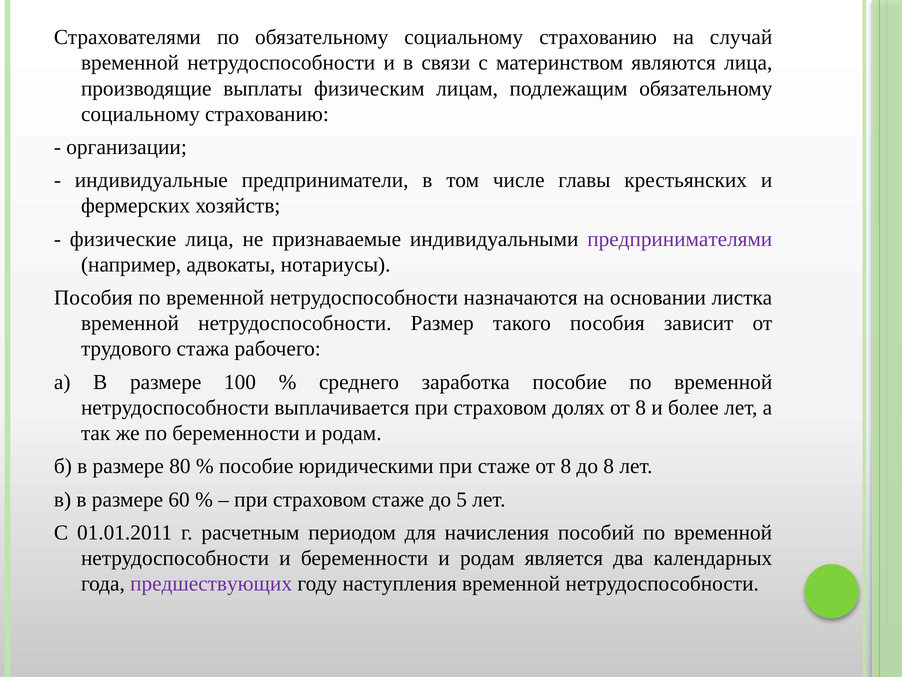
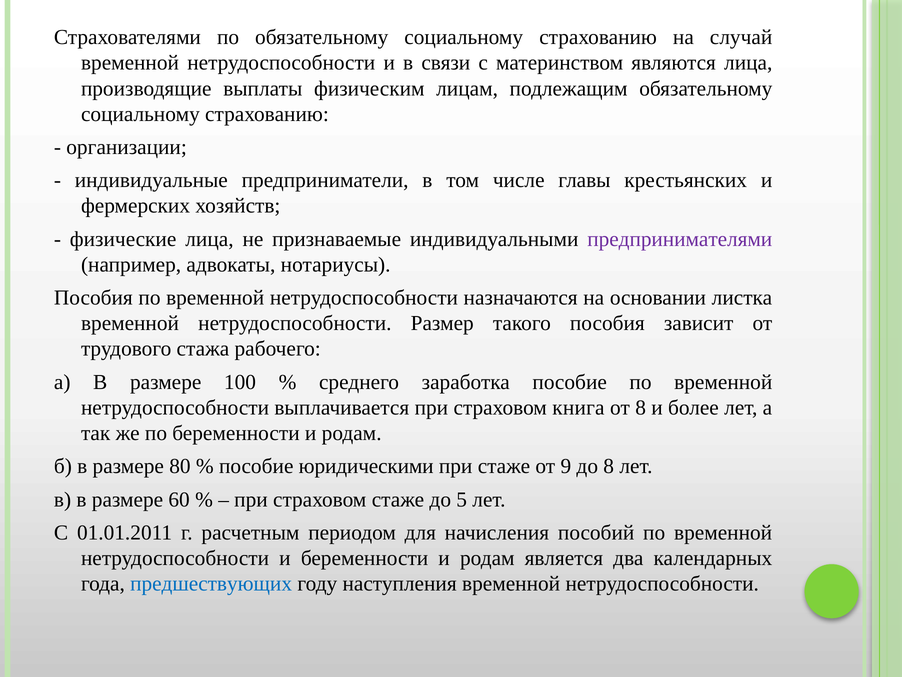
долях: долях -> книга (578, 407)
стаже от 8: 8 -> 9 (566, 466)
предшествующих colour: purple -> blue (211, 583)
